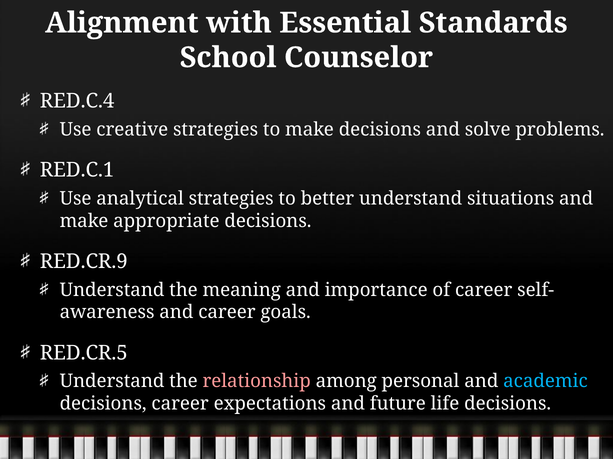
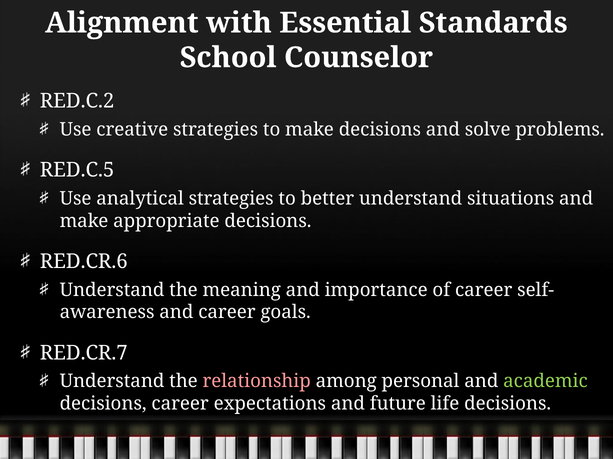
RED.C.4: RED.C.4 -> RED.C.2 (77, 101)
RED.C.1: RED.C.1 -> RED.C.5 (77, 170)
RED.CR.9: RED.CR.9 -> RED.CR.6 (84, 262)
RED.CR.5: RED.CR.5 -> RED.CR.7 (84, 353)
academic colour: light blue -> light green (546, 382)
